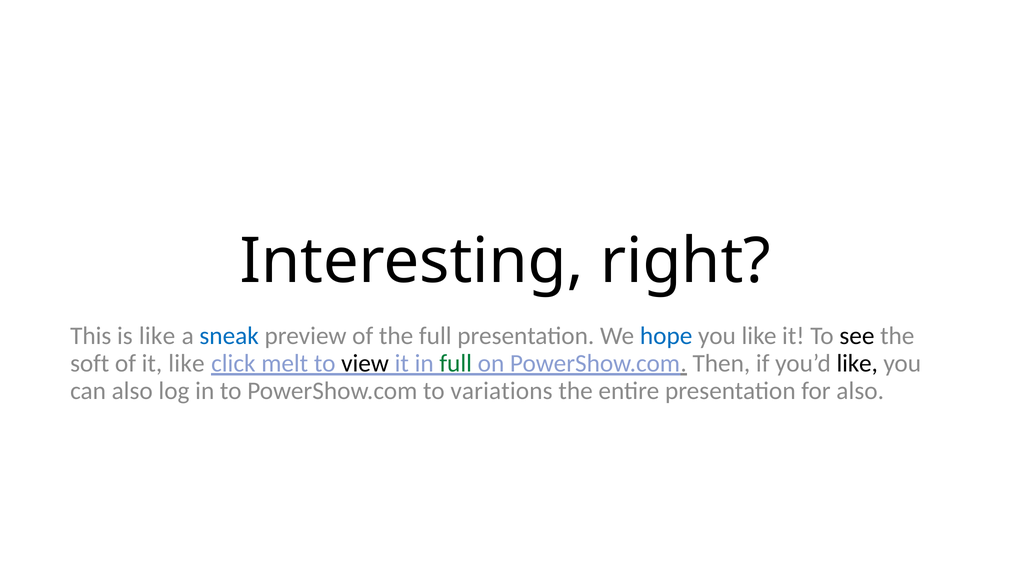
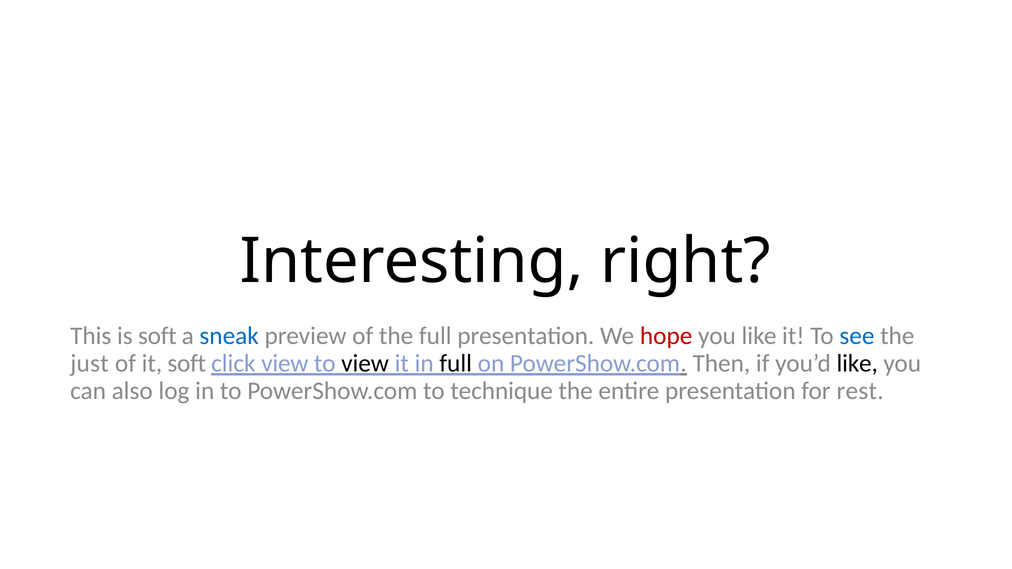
is like: like -> soft (157, 336)
hope colour: blue -> red (666, 336)
see colour: black -> blue (857, 336)
soft: soft -> just (90, 364)
it like: like -> soft (187, 364)
click melt: melt -> view (285, 364)
full colour: green -> black (456, 364)
variations: variations -> technique (502, 391)
for also: also -> rest (860, 391)
